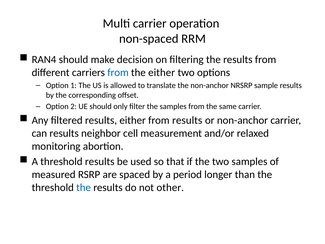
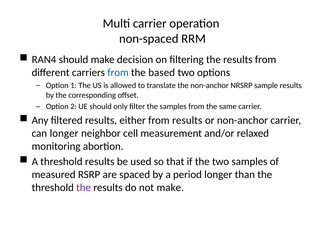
the either: either -> based (162, 72)
can results: results -> longer (64, 133)
the colour: blue -> purple (84, 187)
not other: other -> make (170, 187)
